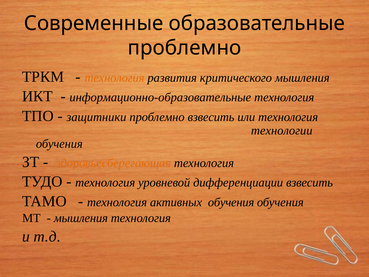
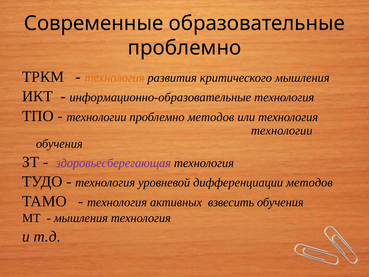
защитники: защитники -> технологии (97, 117)
проблемно взвесить: взвесить -> методов (211, 117)
здоровьесберегающая colour: orange -> purple (113, 163)
дифференциации взвесить: взвесить -> методов (309, 183)
активных обучения: обучения -> взвесить (231, 202)
